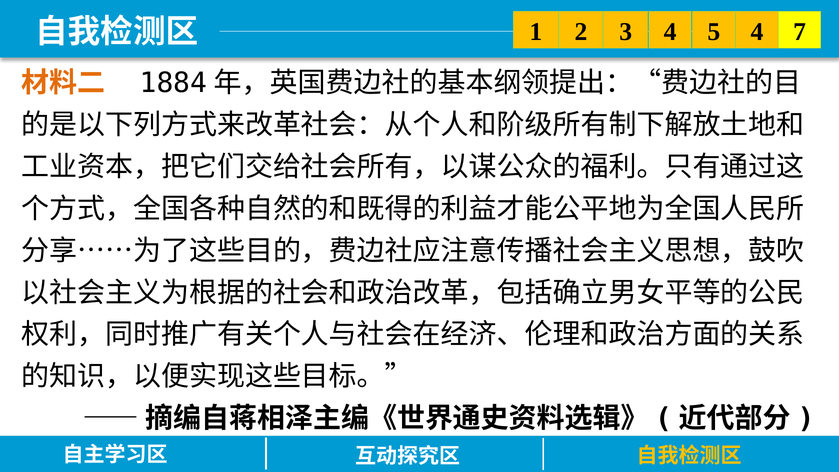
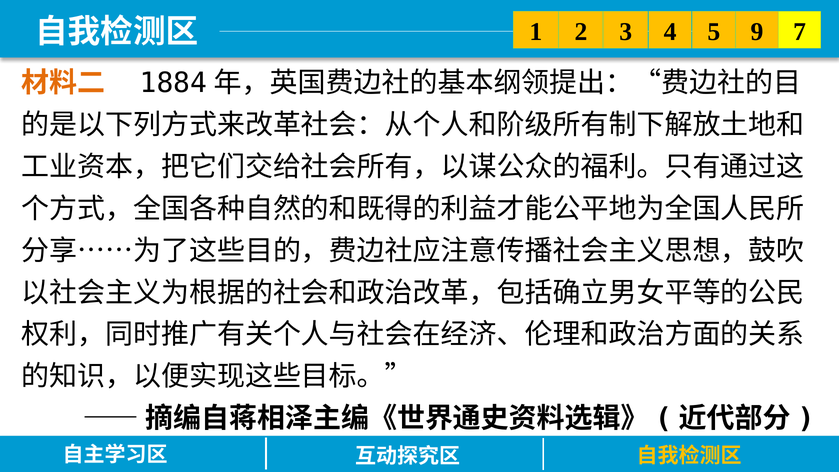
5 4: 4 -> 9 (757, 32)
